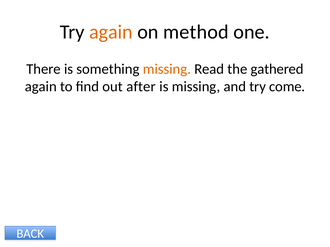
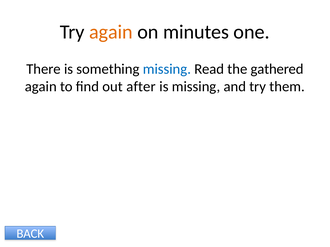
method: method -> minutes (196, 32)
missing colour: orange -> blue (167, 69)
come: come -> them (287, 87)
